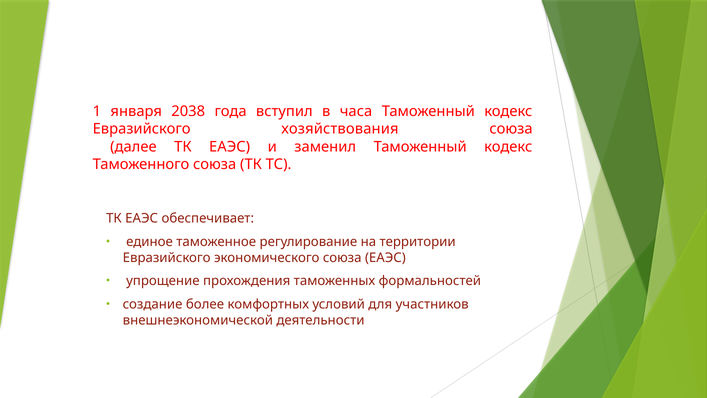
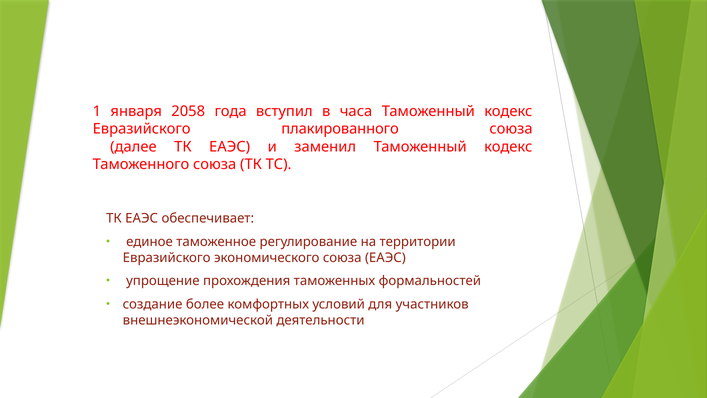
2038: 2038 -> 2058 (188, 111)
хозяйствования: хозяйствования -> плакированного (340, 129)
